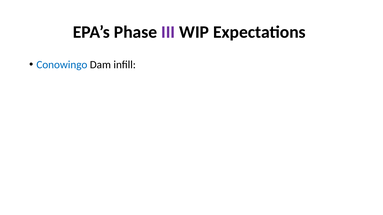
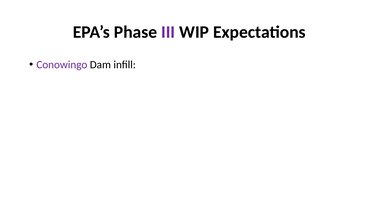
Conowingo colour: blue -> purple (62, 65)
